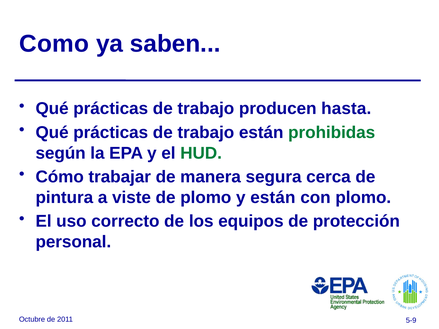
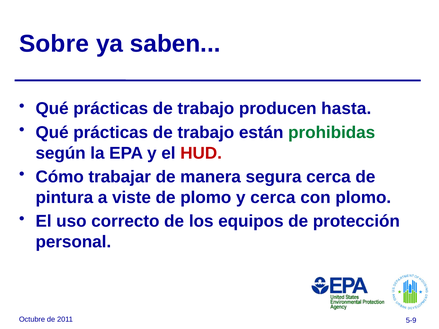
Como: Como -> Sobre (54, 44)
HUD colour: green -> red (201, 153)
y están: están -> cerca (273, 198)
